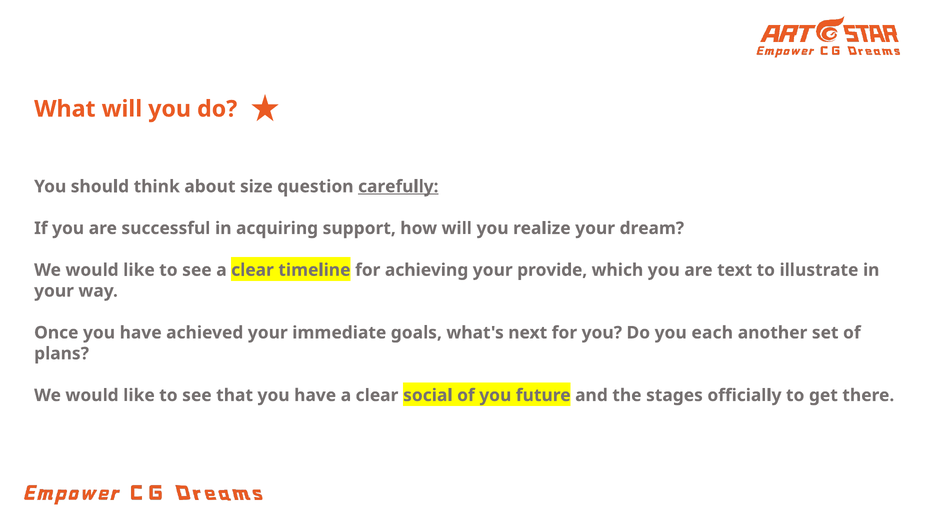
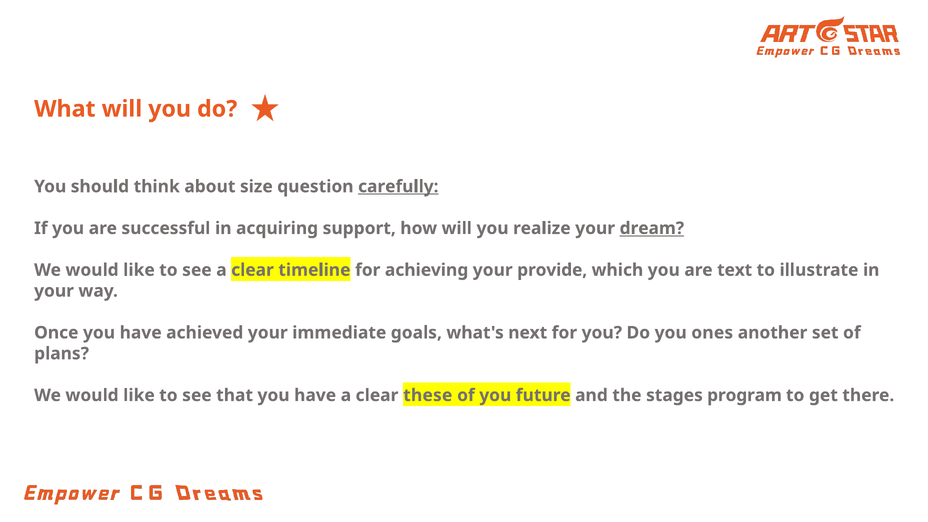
dream underline: none -> present (652, 228)
each: each -> ones (712, 333)
social: social -> these (428, 395)
officially: officially -> program (745, 395)
